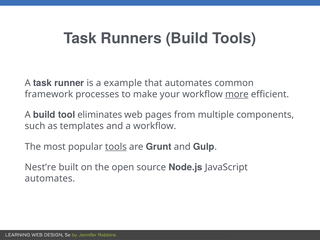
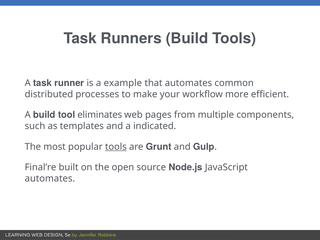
framework: framework -> distributed (49, 94)
more underline: present -> none (237, 94)
a workflow: workflow -> indicated (155, 126)
Nest’re: Nest’re -> Final’re (40, 167)
